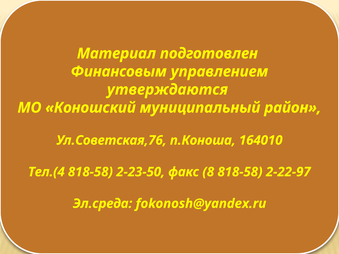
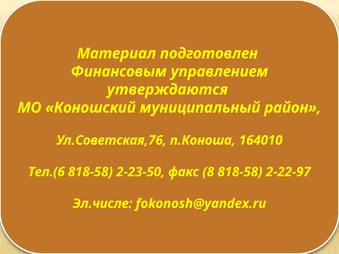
Тел.(4: Тел.(4 -> Тел.(6 (46, 172)
Эл.среда: Эл.среда -> Эл.числе (102, 204)
